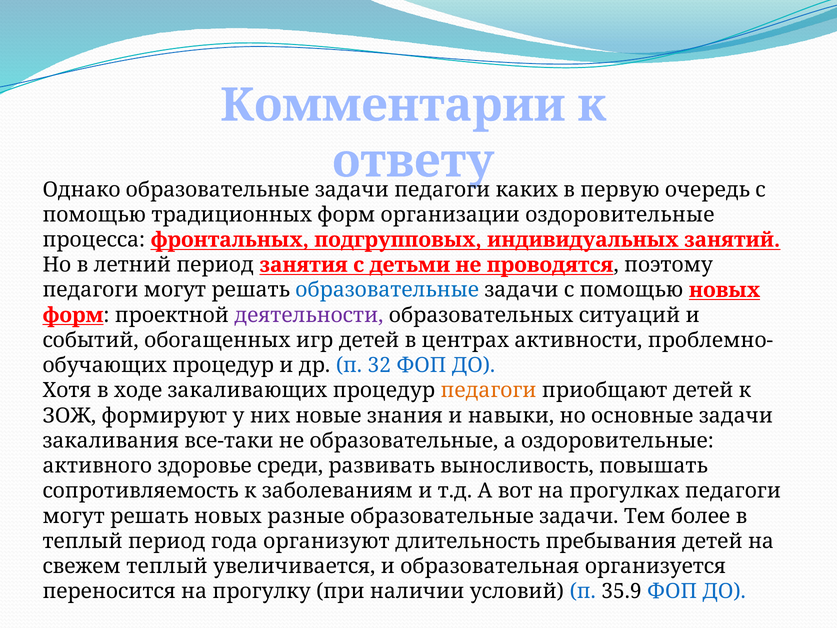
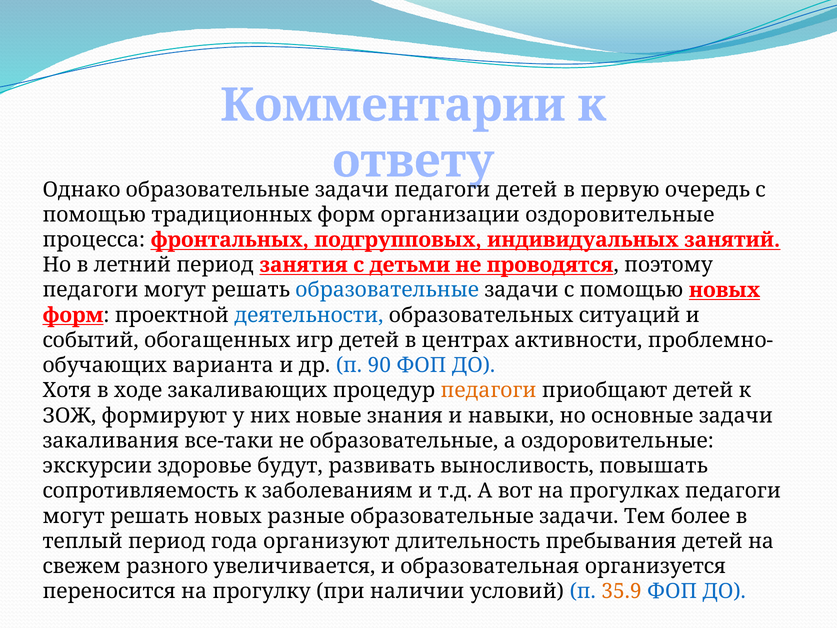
каких: каких -> детей (527, 190)
деятельности colour: purple -> blue (309, 315)
процедур: процедур -> варианта (223, 365)
32: 32 -> 90 (379, 365)
активного: активного -> экскурсии (97, 466)
среди: среди -> будут (290, 466)
свежем теплый: теплый -> разного (167, 566)
35.9 colour: black -> orange (621, 591)
